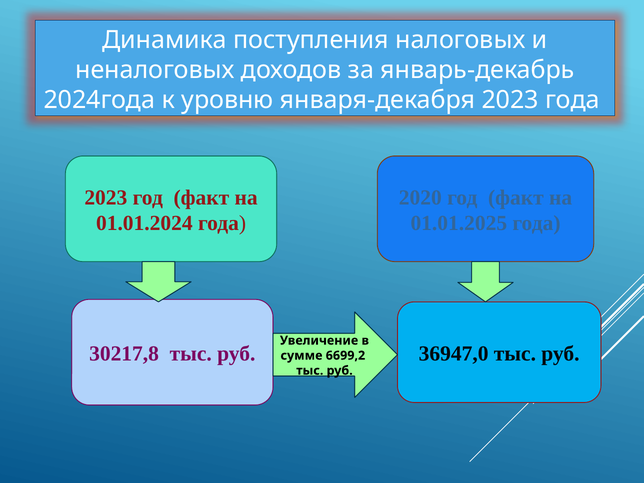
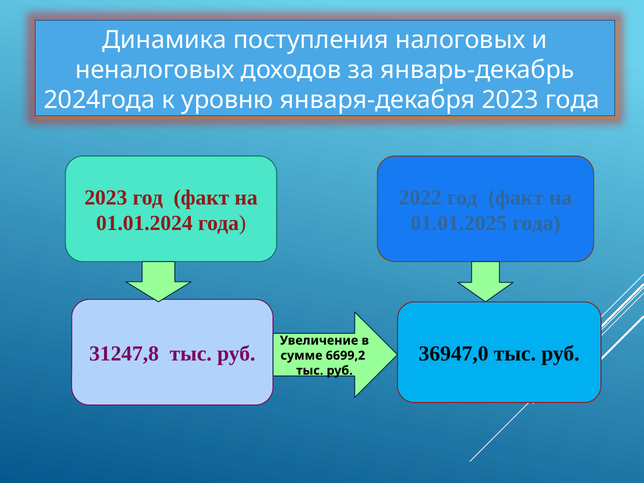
2020: 2020 -> 2022 (420, 197)
30217,8: 30217,8 -> 31247,8 (124, 354)
